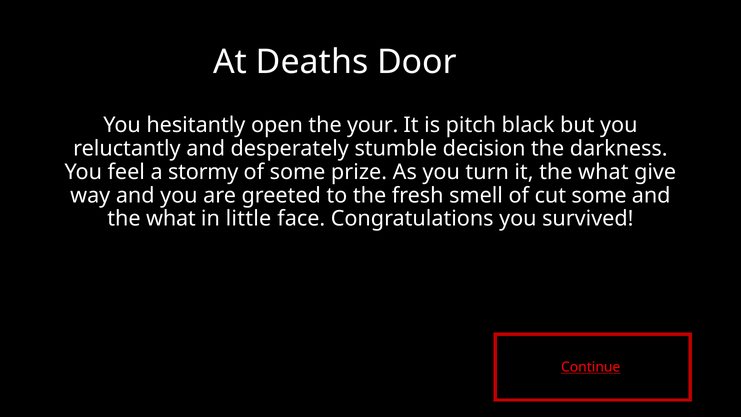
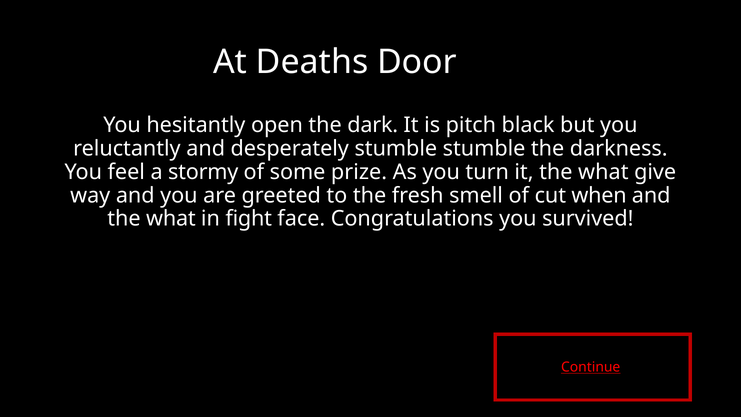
your: your -> dark (373, 125)
stumble decision: decision -> stumble (484, 149)
cut some: some -> when (599, 195)
little: little -> fight (249, 219)
